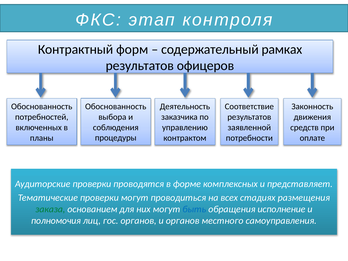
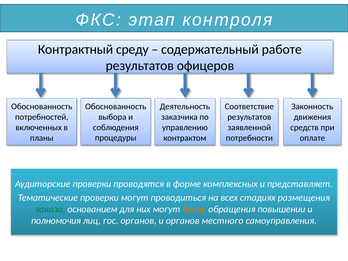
форм: форм -> среду (132, 49)
рамках: рамках -> работе (282, 49)
быть colour: blue -> orange (194, 209)
исполнение: исполнение -> повышении (281, 209)
